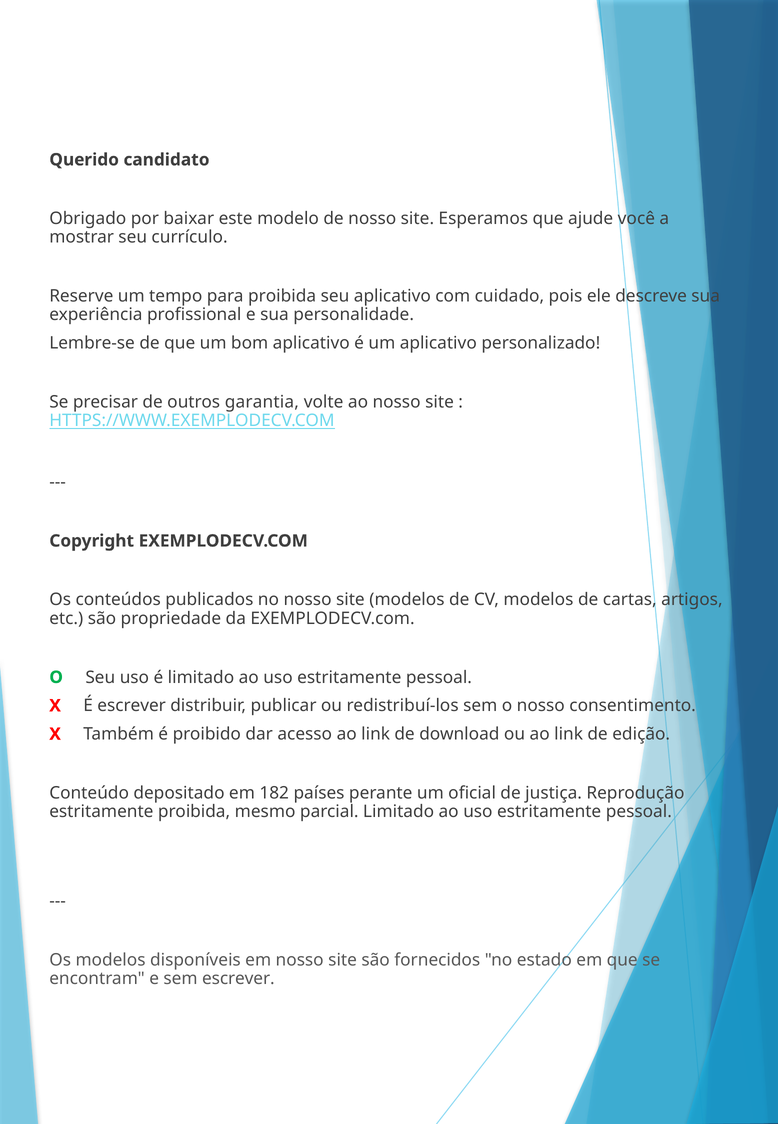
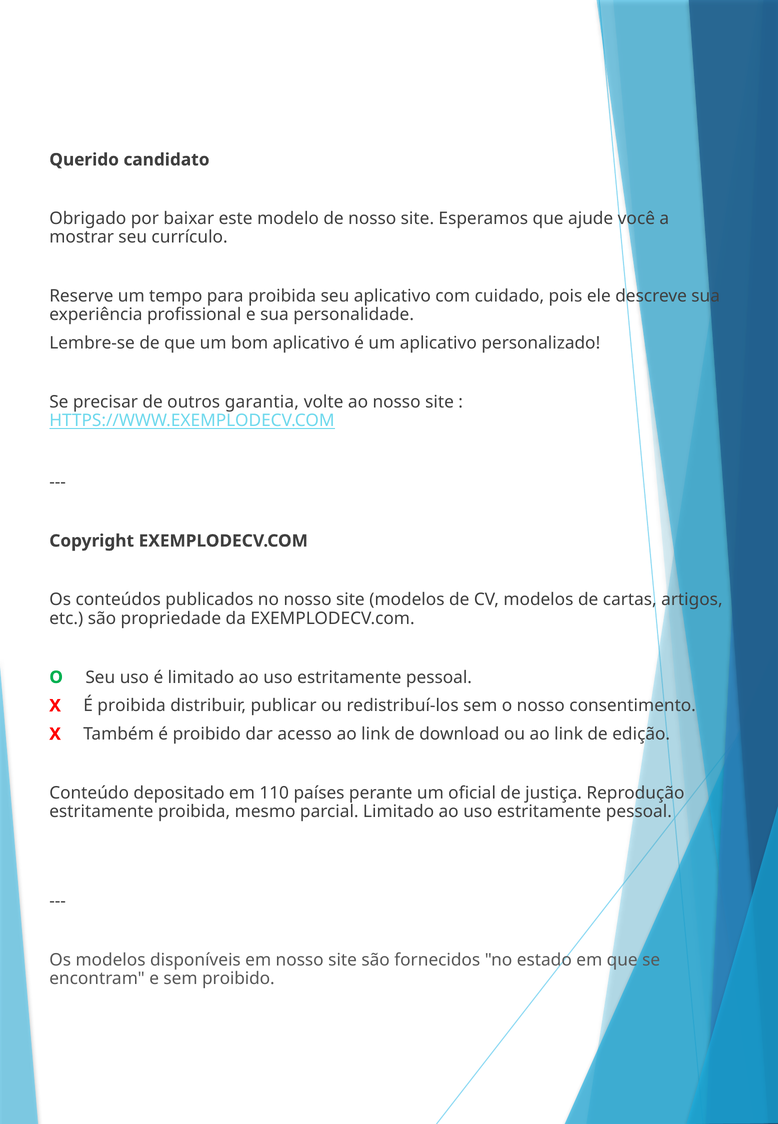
É escrever: escrever -> proibida (132, 706)
182: 182 -> 110 (274, 793)
sem escrever: escrever -> proibido (238, 978)
